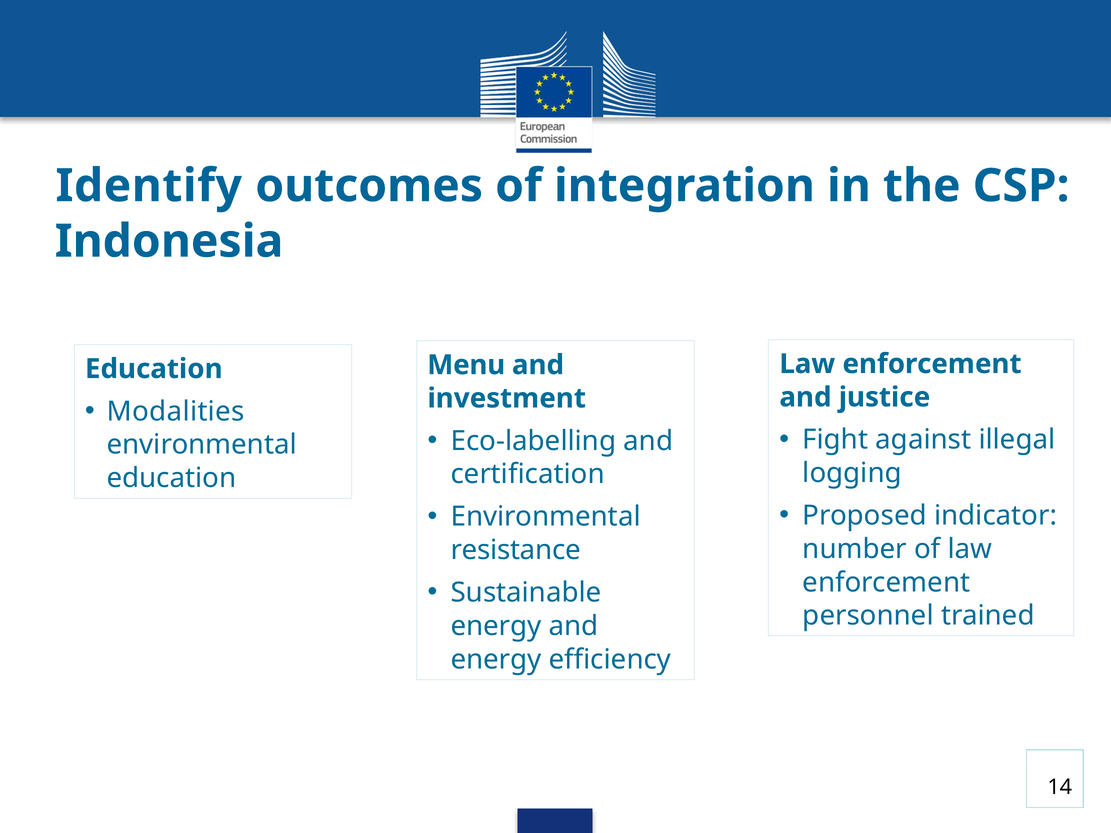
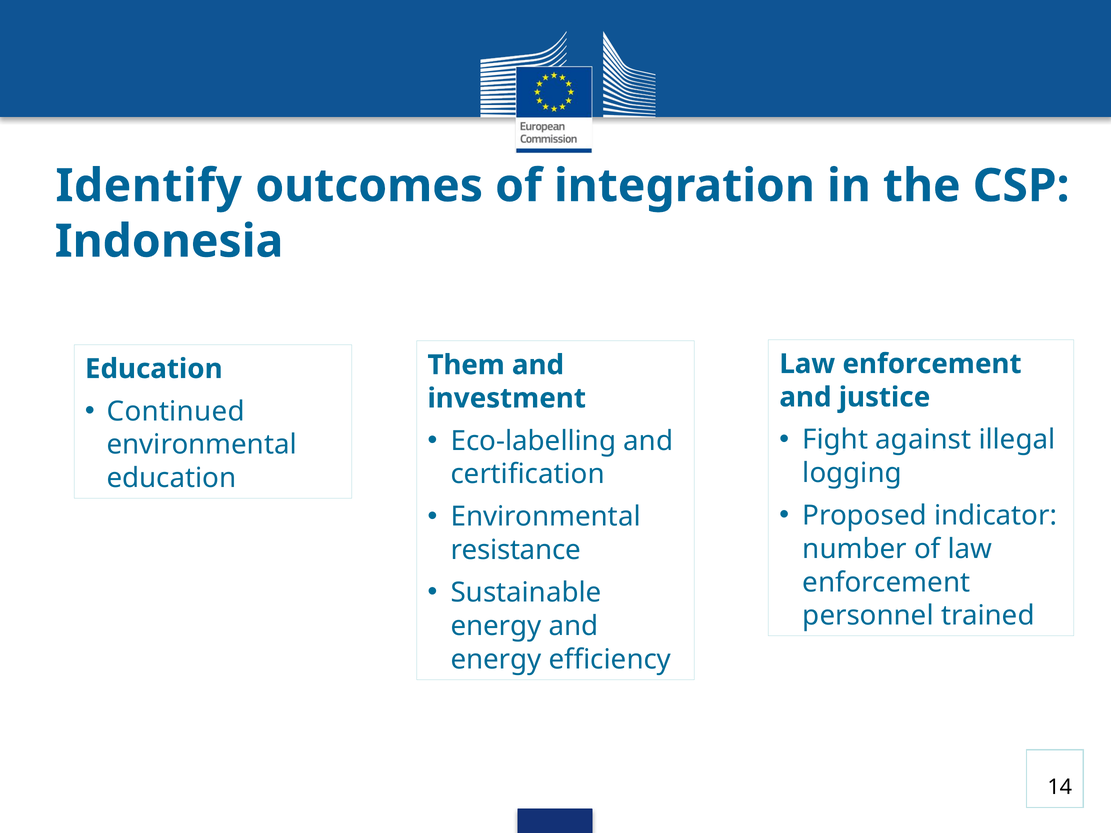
Menu: Menu -> Them (466, 365)
Modalities: Modalities -> Continued (176, 412)
